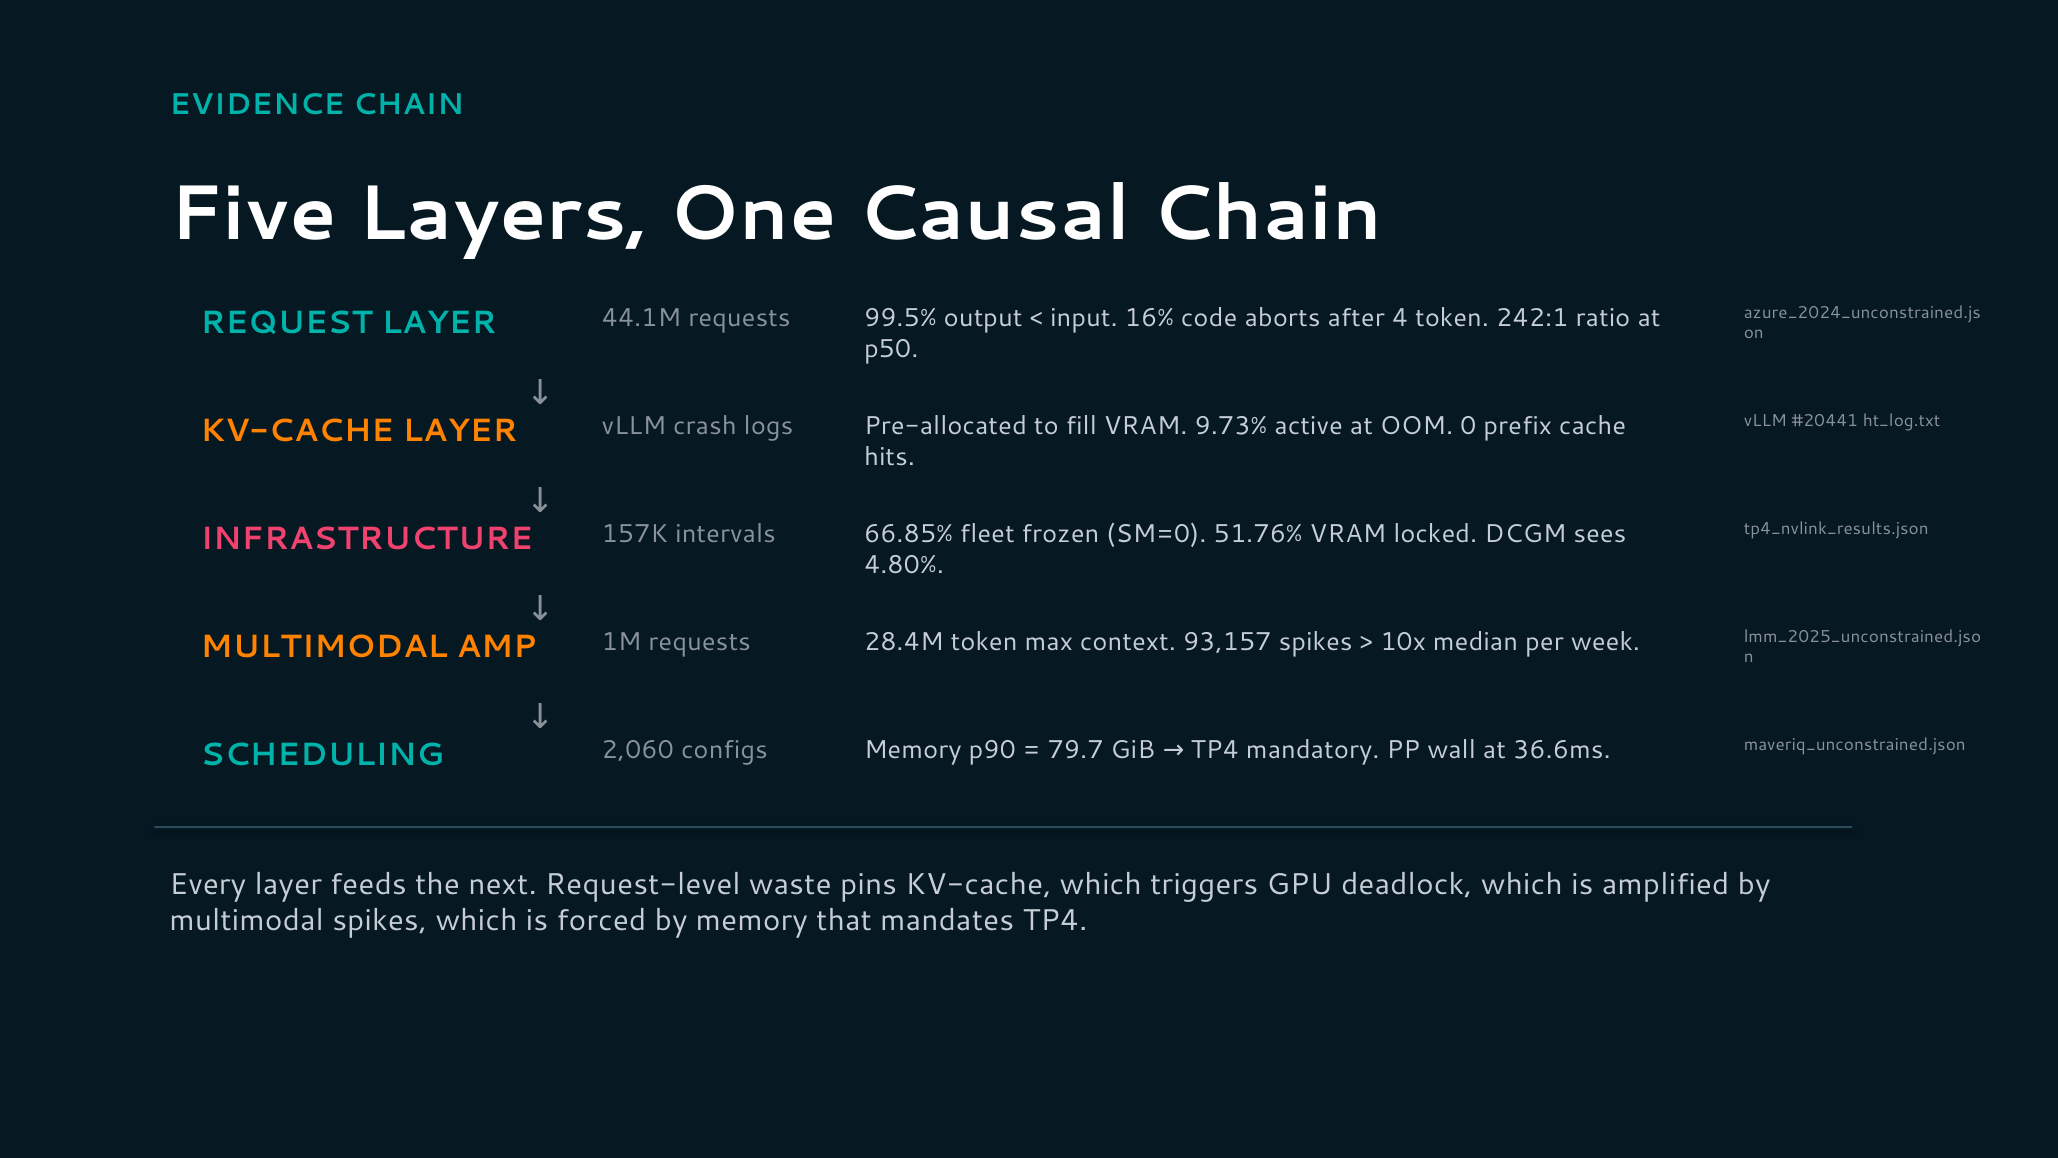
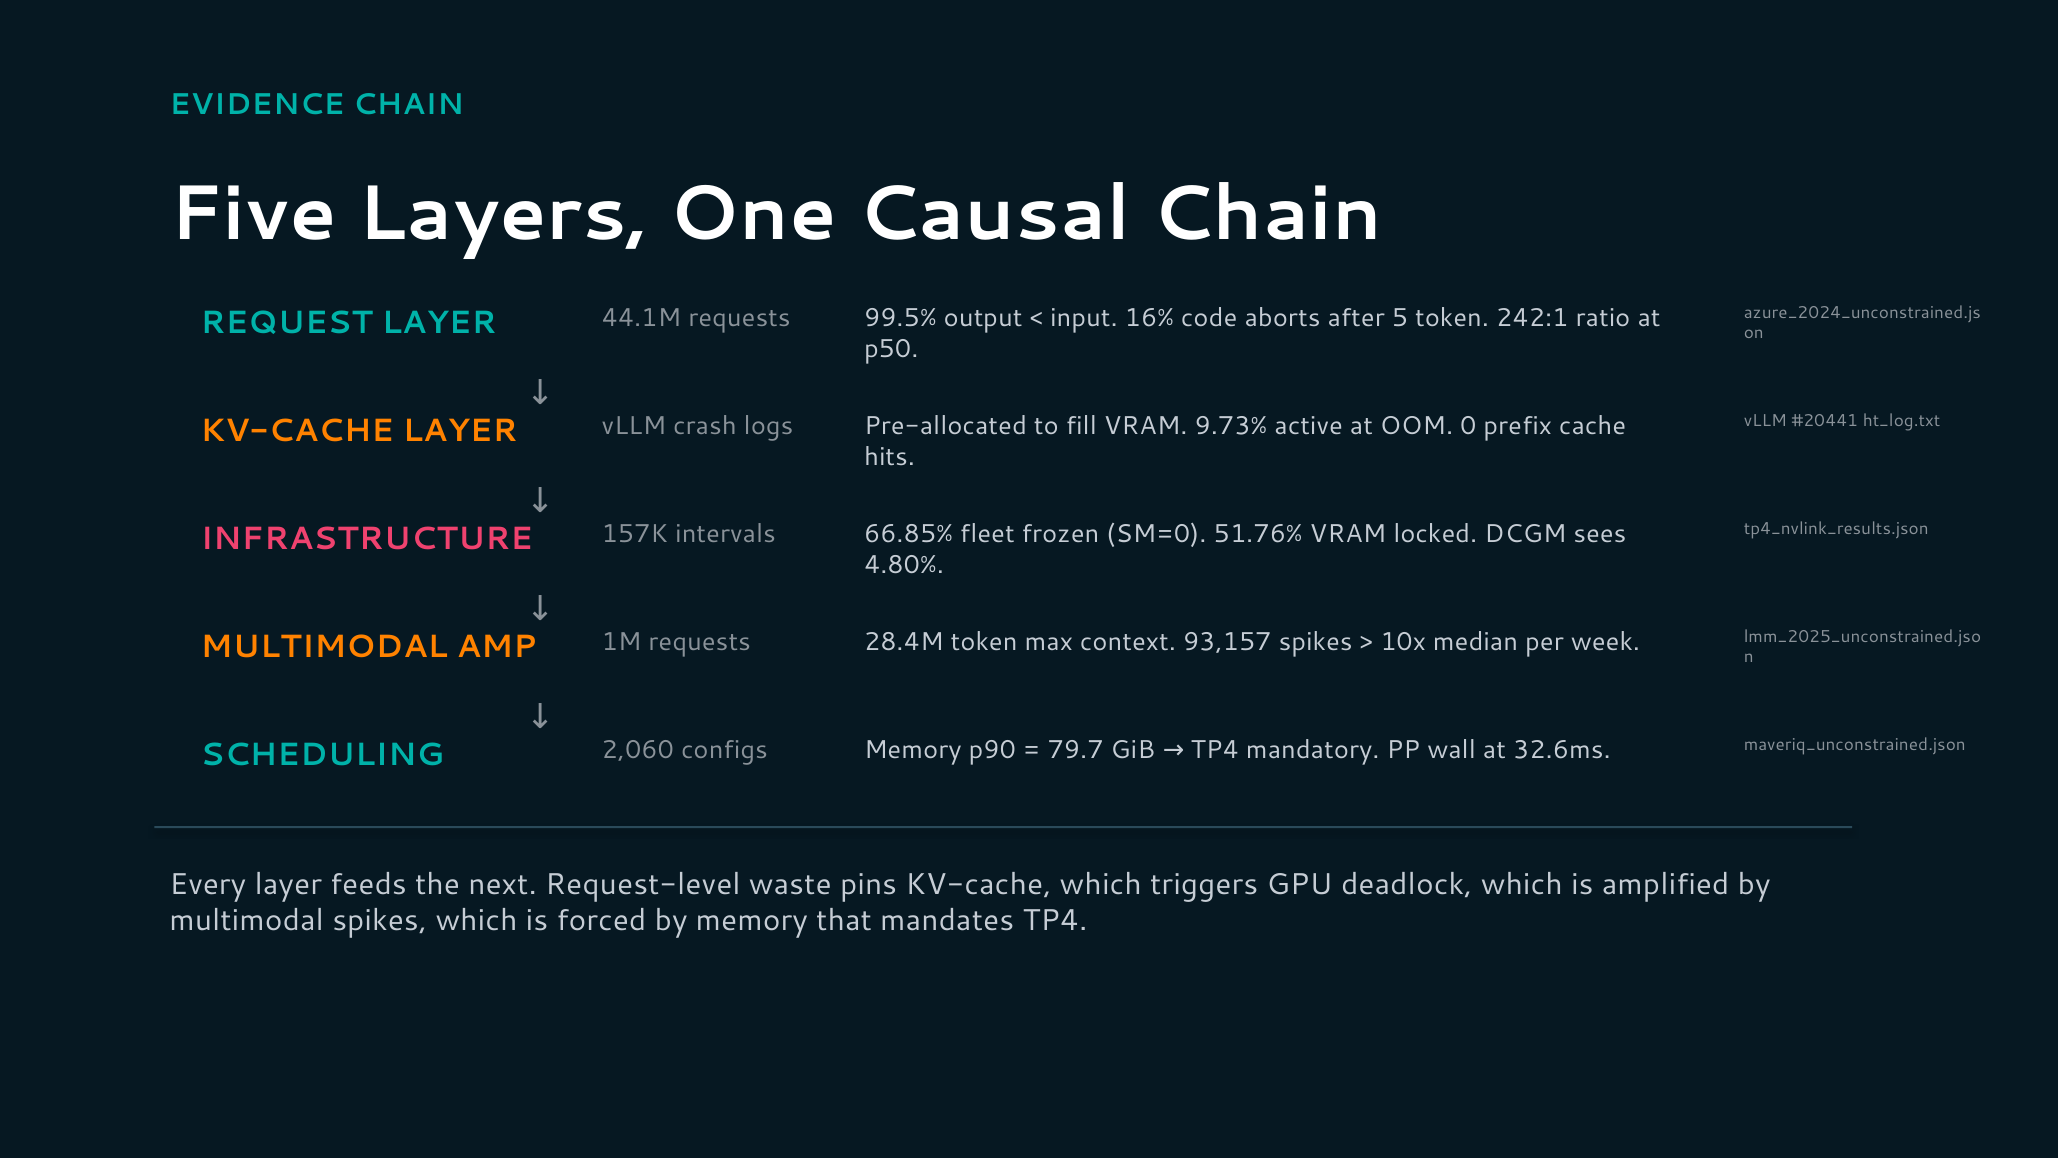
4: 4 -> 5 (1400, 318)
36.6ms: 36.6ms -> 32.6ms (1562, 750)
